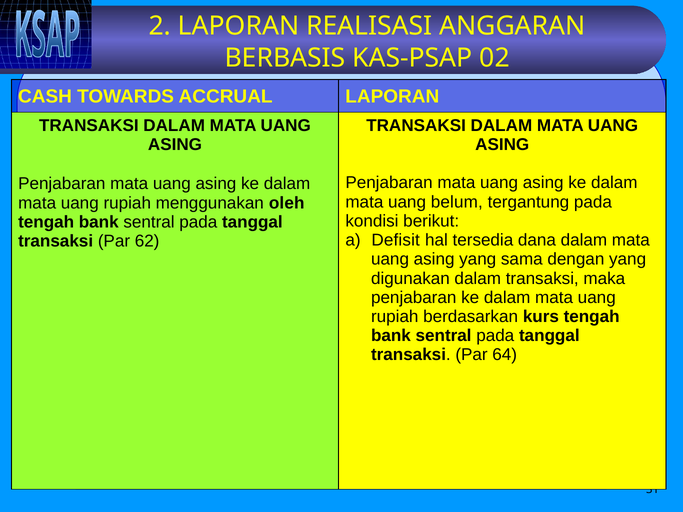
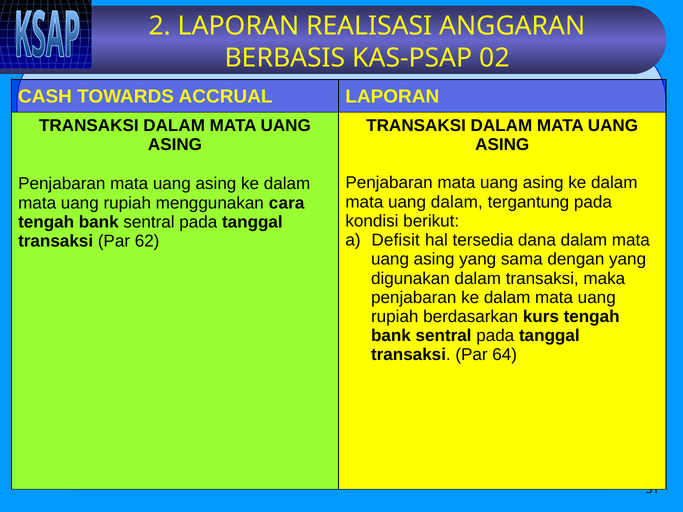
uang belum: belum -> dalam (457, 202)
oleh: oleh -> cara (287, 203)
